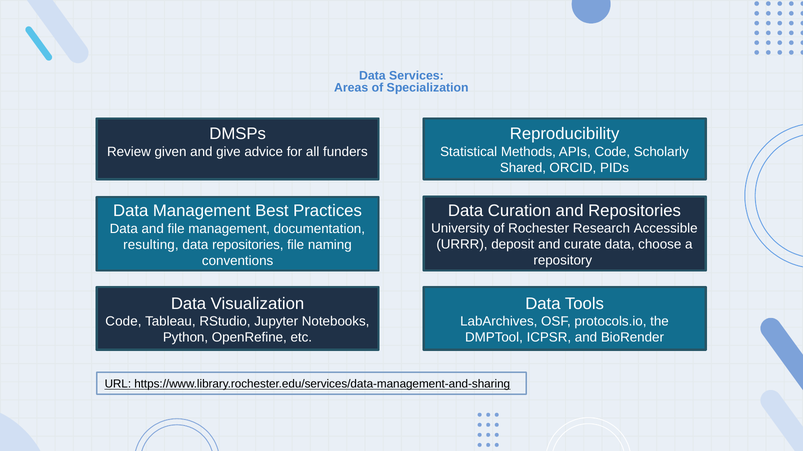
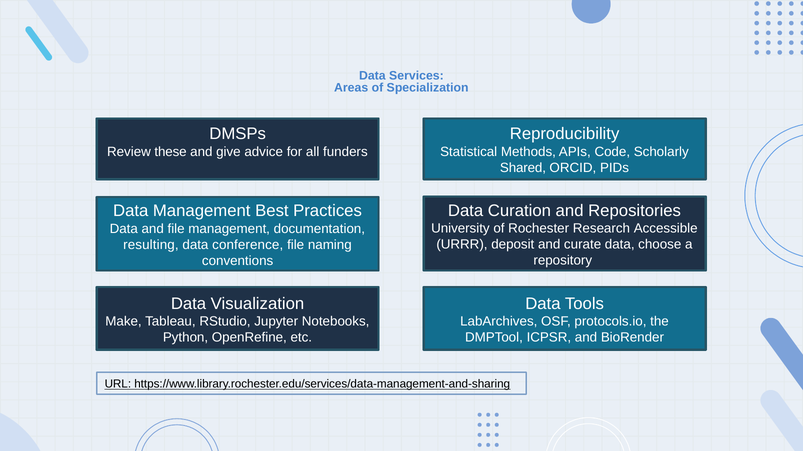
given: given -> these (171, 152)
data repositories: repositories -> conference (248, 245)
Code: Code -> Make (124, 322)
